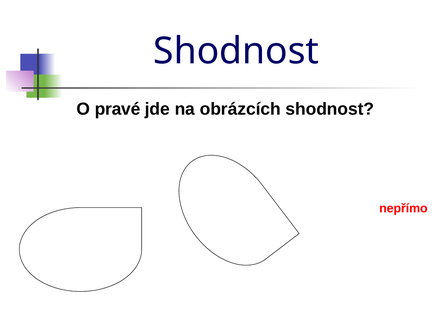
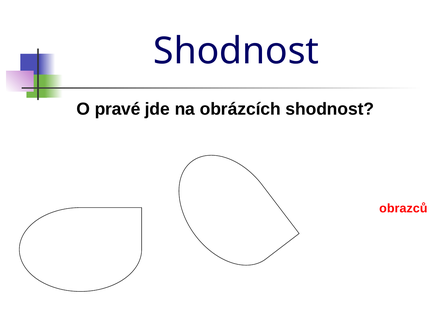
nepřímo: nepřímo -> obrazců (403, 208)
